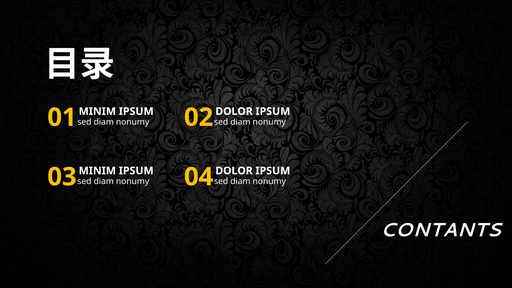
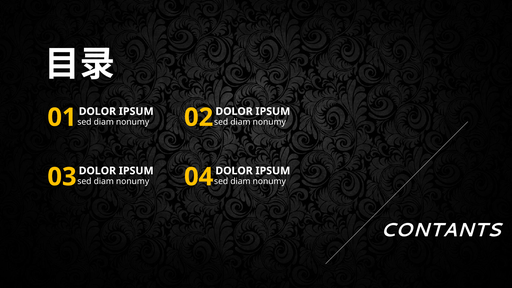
MINIM: MINIM -> DOLOR (97, 111)
MINIM: MINIM -> DOLOR (97, 171)
